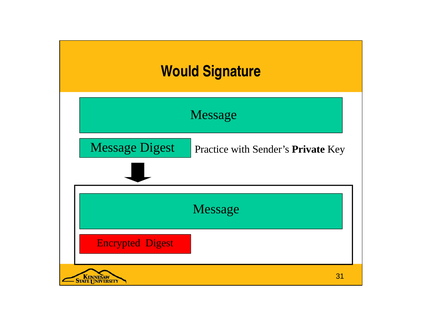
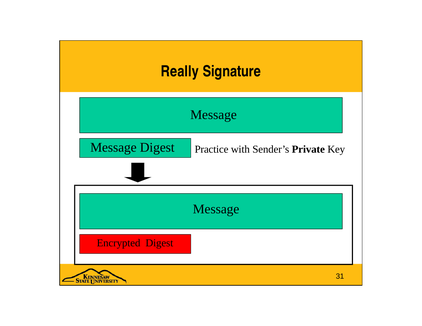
Would: Would -> Really (180, 71)
